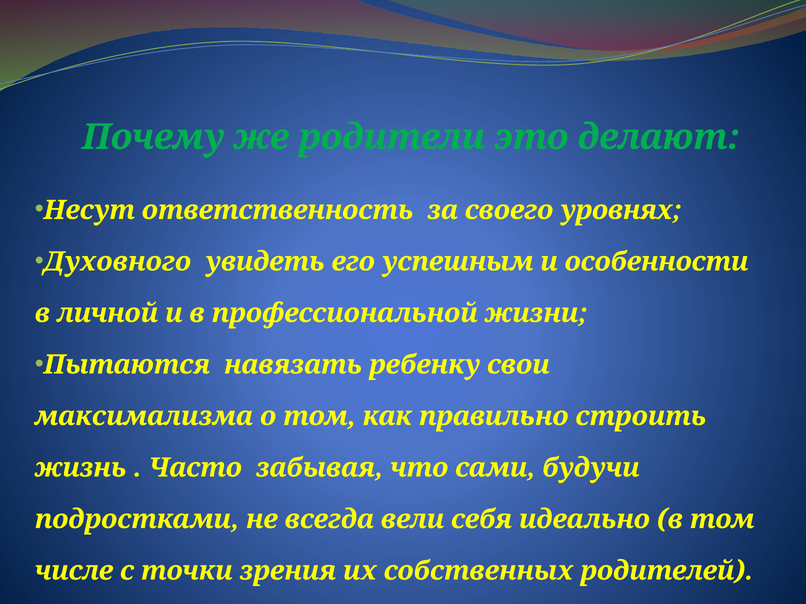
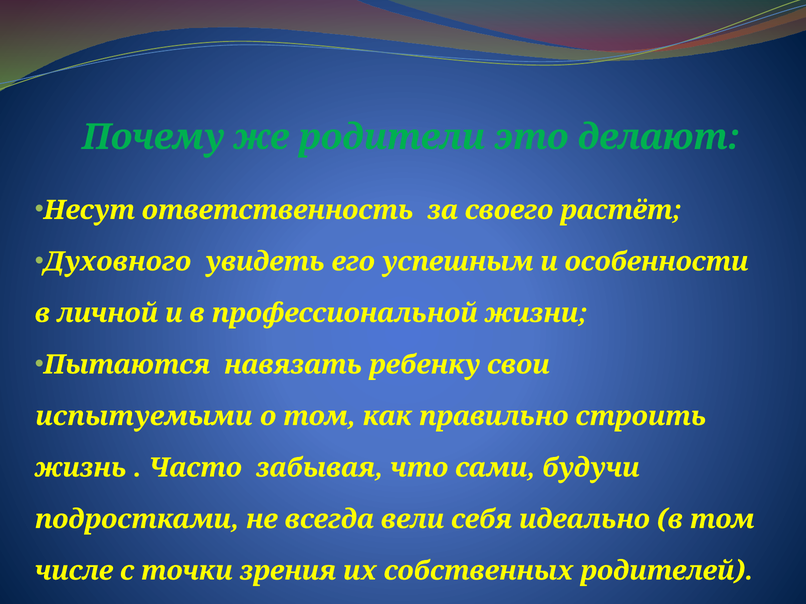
уровнях: уровнях -> растёт (621, 210)
максимализма: максимализма -> испытуемыми (144, 417)
